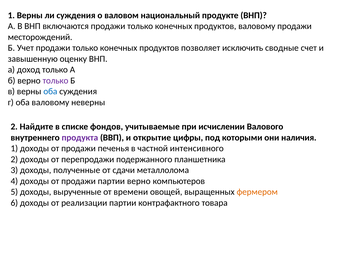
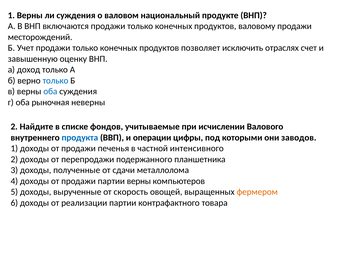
сводные: сводные -> отраслях (282, 48)
только colour: purple -> blue (55, 80)
оба валовому: валовому -> рыночная (51, 102)
продукта colour: purple -> blue (80, 137)
открытие: открытие -> операции (152, 137)
наличия: наличия -> заводов (299, 137)
партии верно: верно -> верны (139, 181)
времени: времени -> скорость (131, 192)
